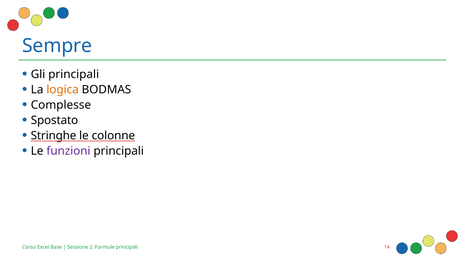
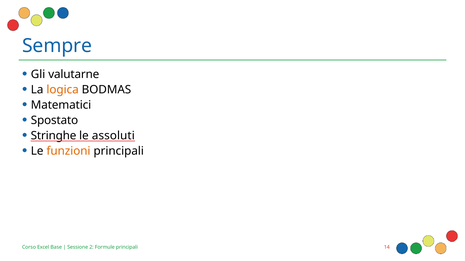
Gli principali: principali -> valutarne (74, 74)
Complesse: Complesse -> Matematici (61, 105)
colonne: colonne -> assoluti (113, 136)
funzioni colour: purple -> orange (68, 151)
